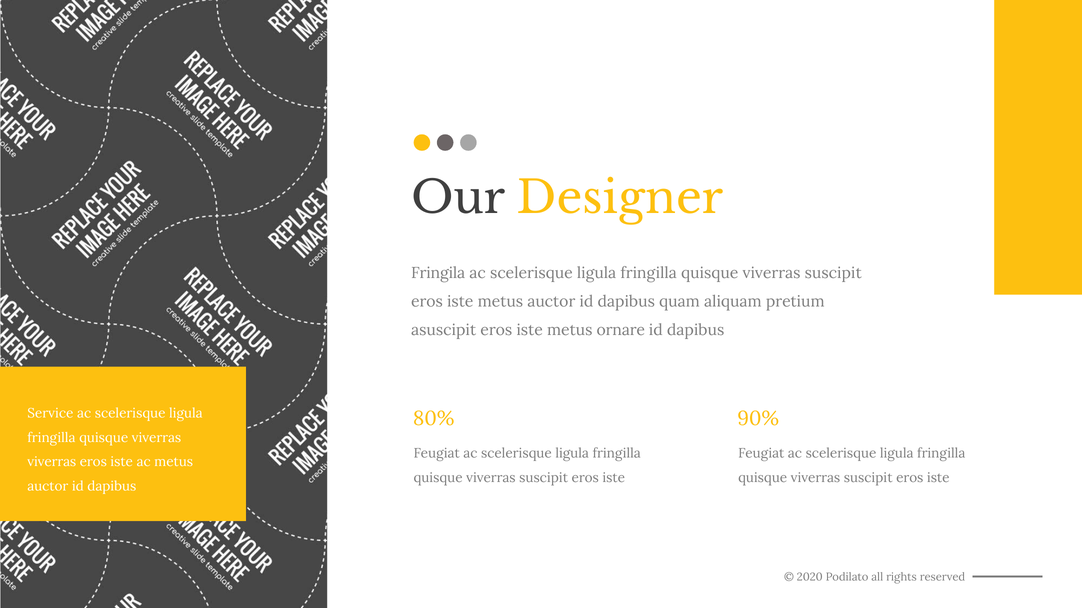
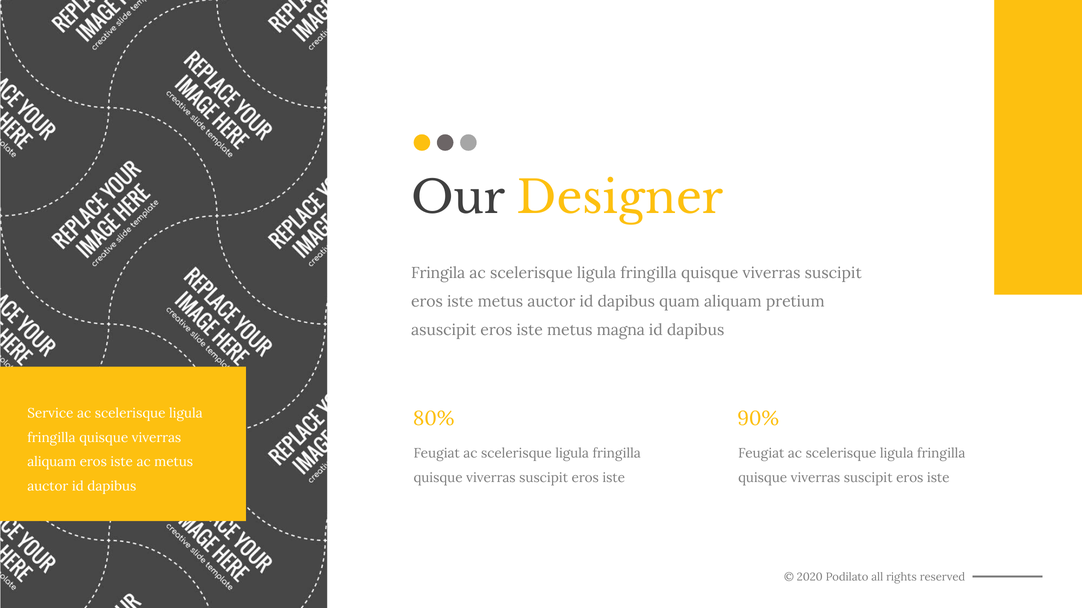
ornare: ornare -> magna (621, 330)
viverras: viverras -> aliquam (52, 462)
